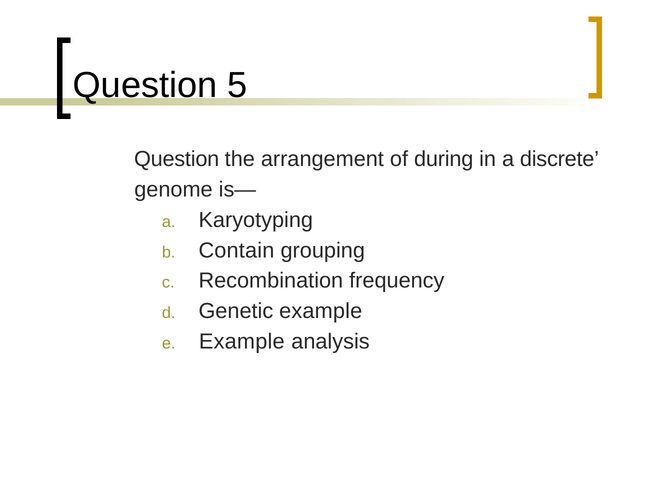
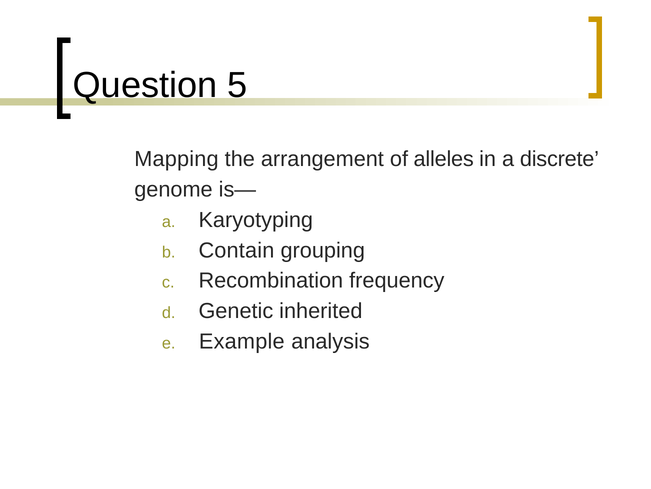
Question: Question -> Mapping (176, 159)
during: during -> alleles (444, 159)
Genetic example: example -> inherited (321, 311)
